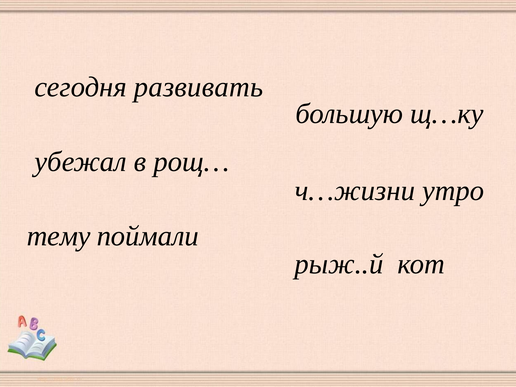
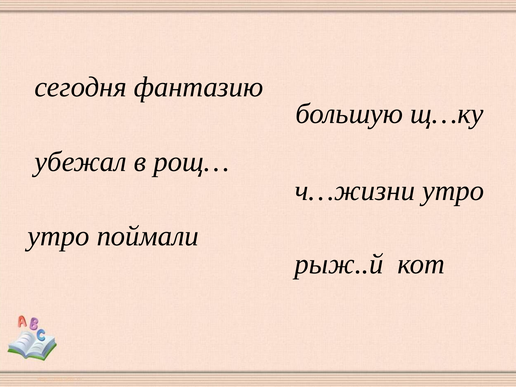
развивать: развивать -> фантазию (199, 87)
тему: тему -> утро (59, 236)
